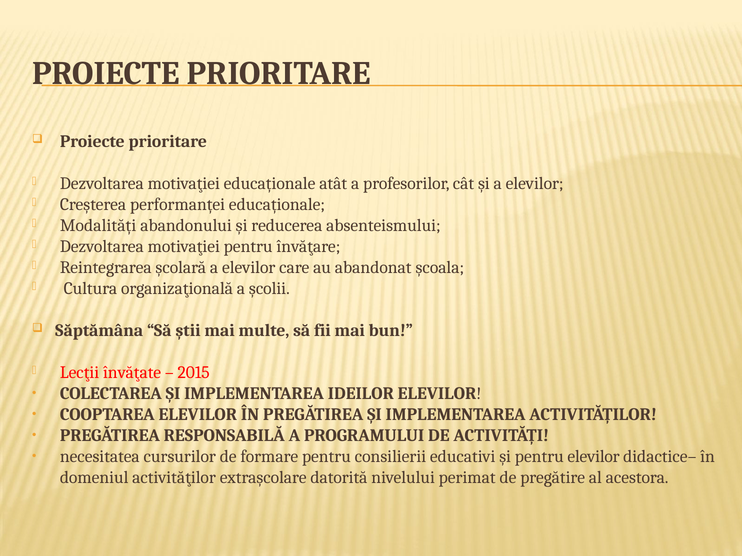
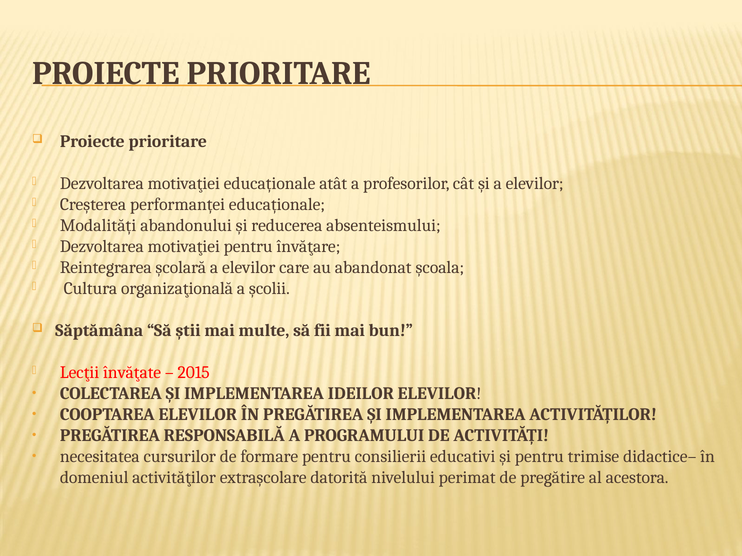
pentru elevilor: elevilor -> trimise (593, 457)
